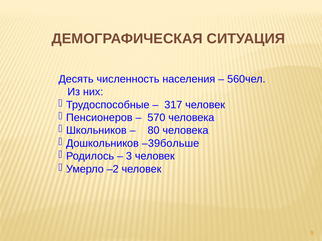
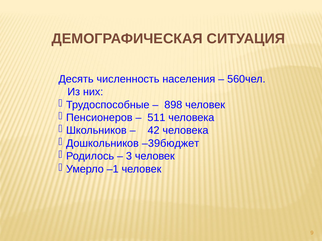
317: 317 -> 898 (173, 105)
570: 570 -> 511 (156, 118)
80: 80 -> 42 (154, 131)
–39больше: –39больше -> –39бюджет (171, 144)
–2: –2 -> –1 (113, 169)
